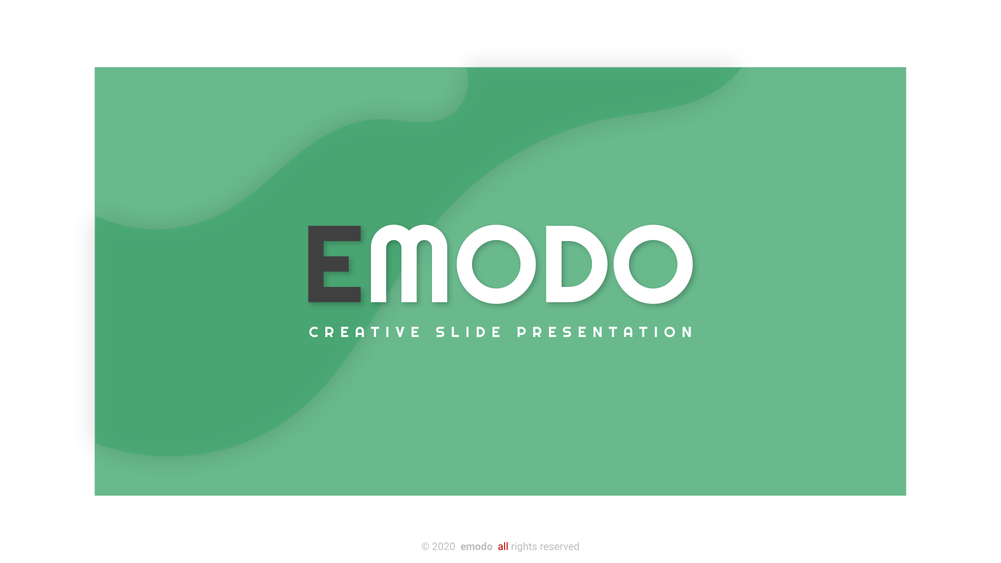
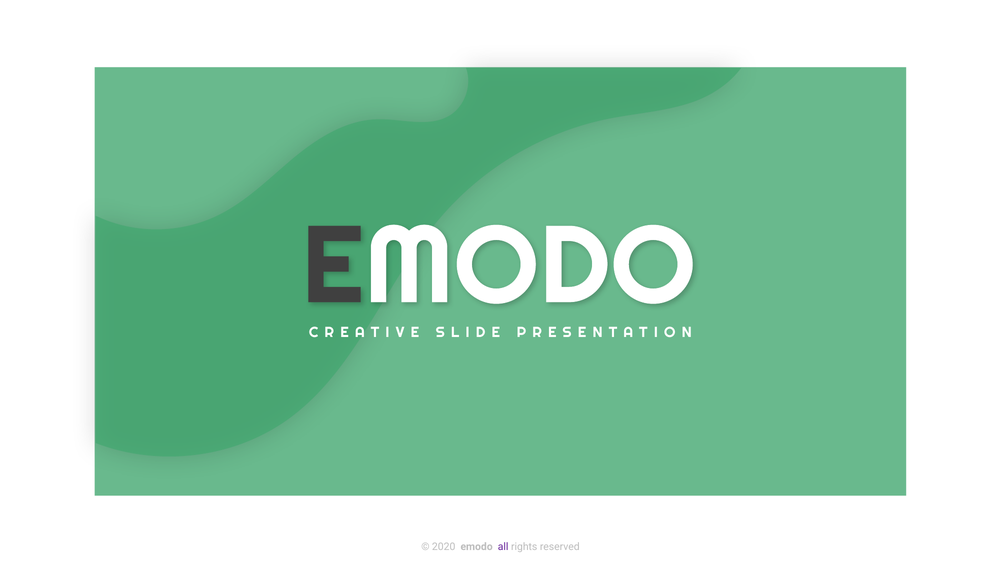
all colour: red -> purple (503, 547)
